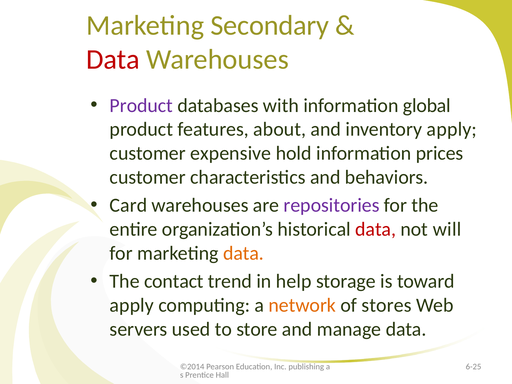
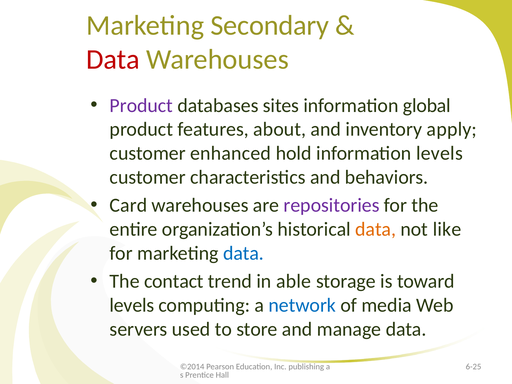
with: with -> sites (281, 106)
expensive: expensive -> enhanced (231, 153)
information prices: prices -> levels (439, 153)
data colour: red -> orange (376, 229)
will: will -> like (447, 229)
data colour: orange -> blue (243, 253)
help: help -> able (294, 281)
apply: apply -> levels (132, 305)
network colour: orange -> blue (302, 305)
stores: stores -> media (387, 305)
